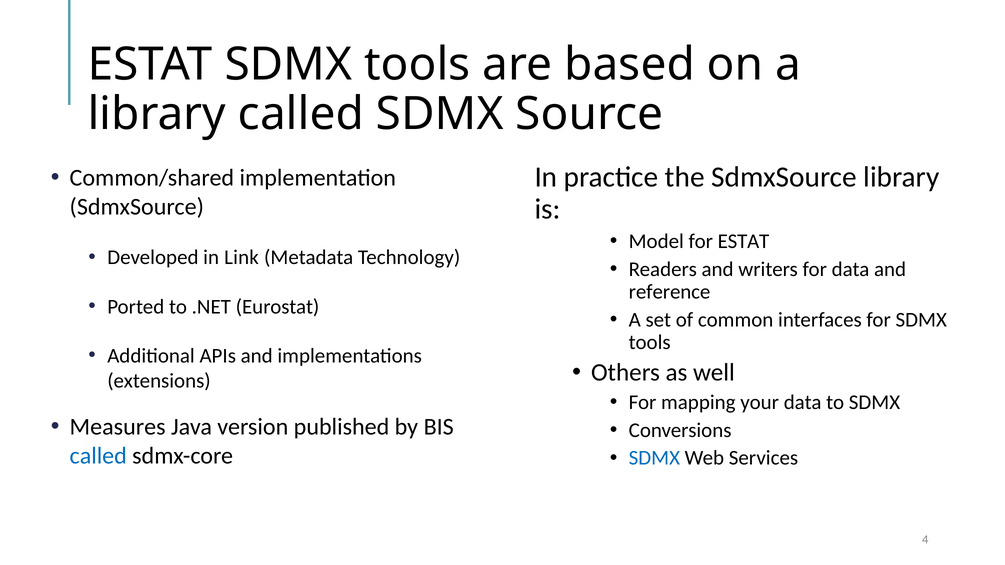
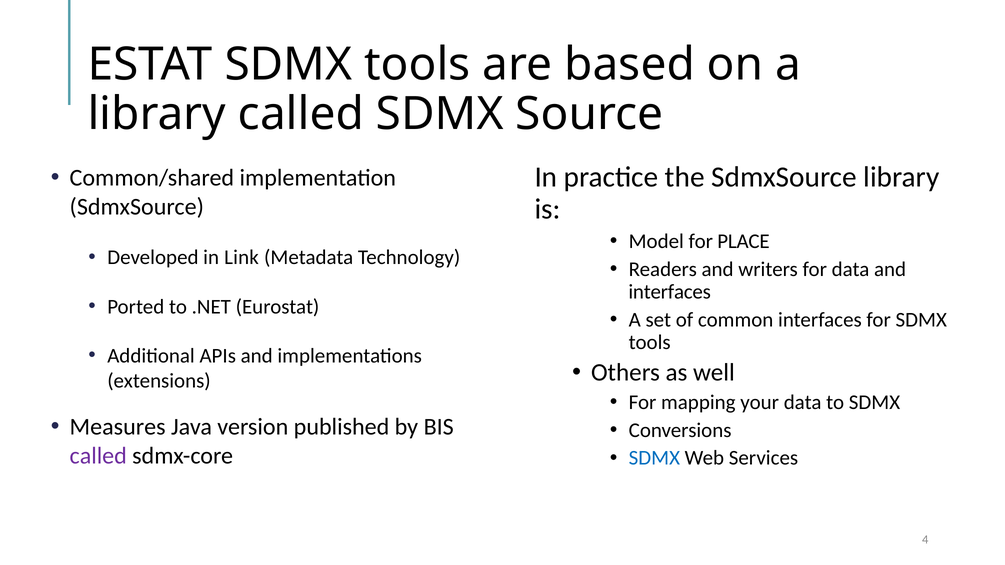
for ESTAT: ESTAT -> PLACE (743, 241)
reference: reference -> interfaces (670, 292)
called colour: blue -> purple (98, 456)
